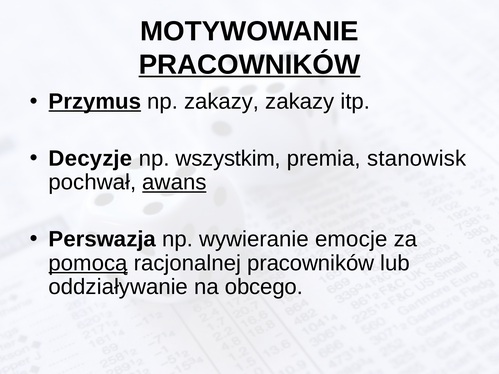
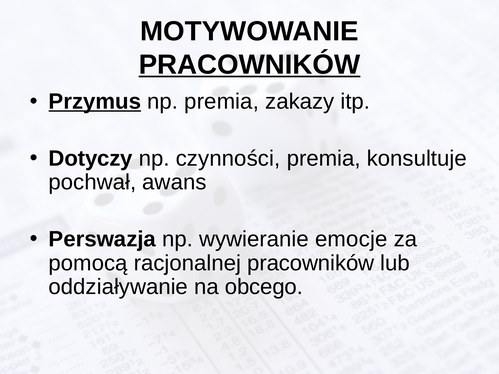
np zakazy: zakazy -> premia (222, 102)
Decyzje: Decyzje -> Dotyczy (91, 158)
wszystkim: wszystkim -> czynności (228, 158)
stanowisk: stanowisk -> konsultuje (417, 158)
awans underline: present -> none (174, 182)
pomocą underline: present -> none (88, 263)
